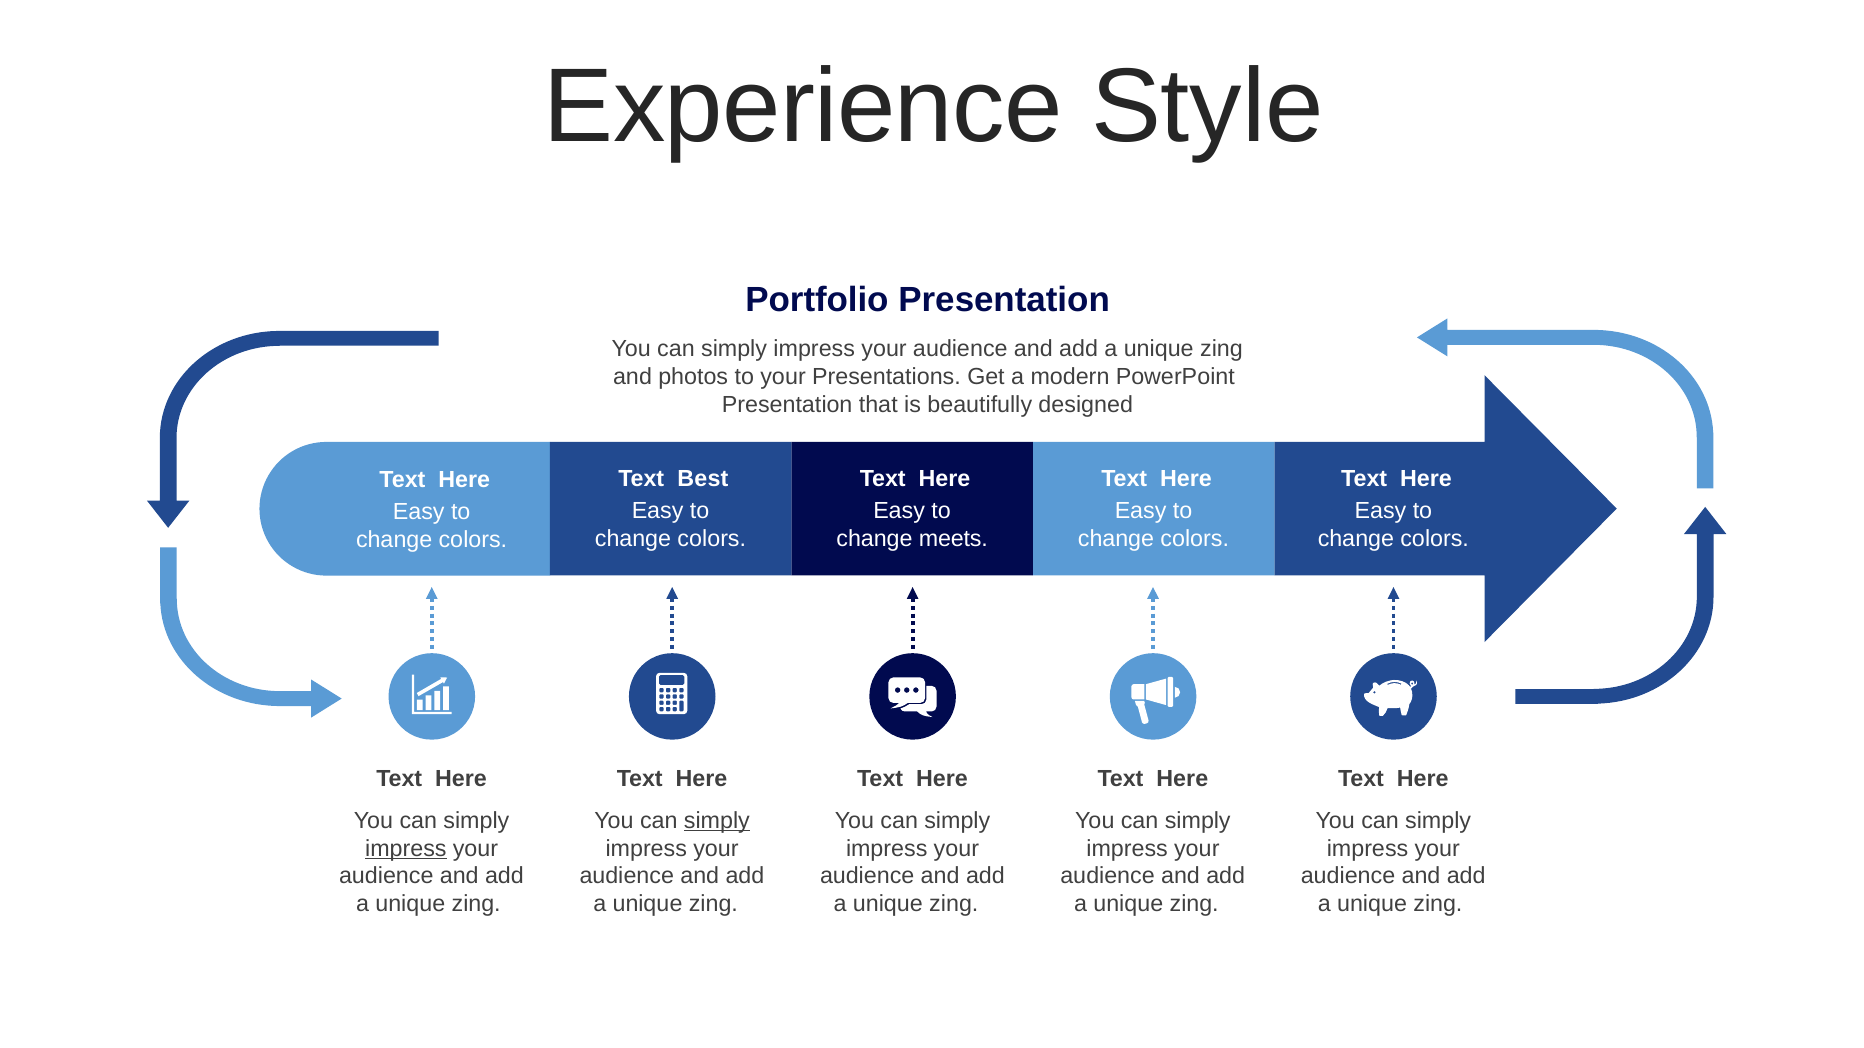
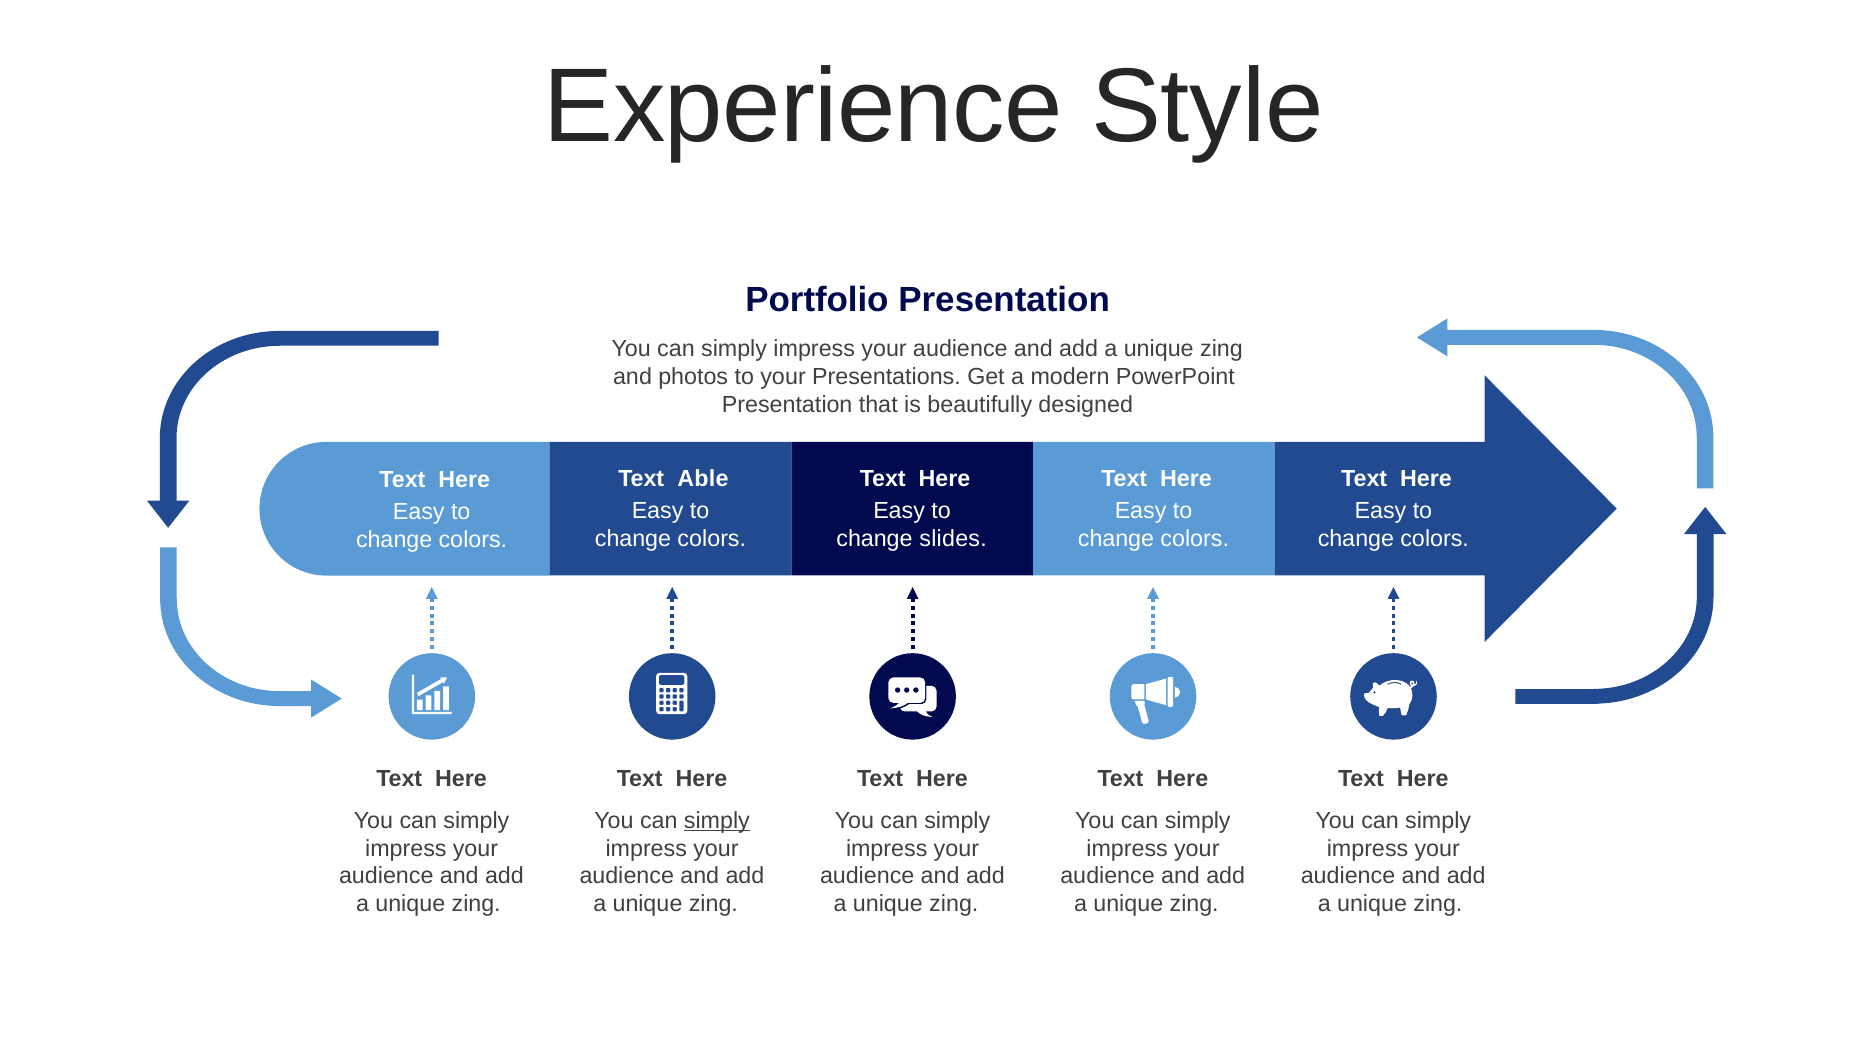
Best: Best -> Able (703, 479)
meets: meets -> slides (953, 540)
impress underline: present -> none (406, 849)
